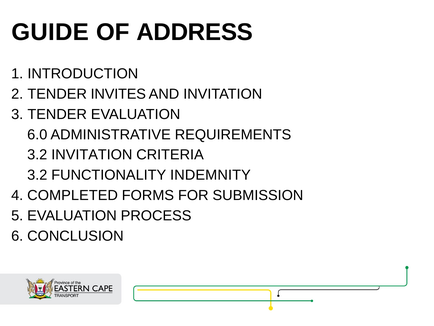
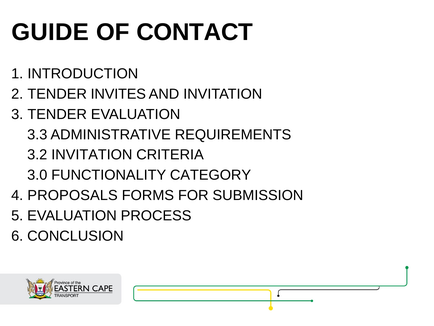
ADDRESS: ADDRESS -> CONTACT (195, 32)
6.0: 6.0 -> 3.3 (37, 134)
3.2: 3.2 -> 3.0 (37, 175)
INDEMNITY: INDEMNITY -> CATEGORY (211, 175)
COMPLETED: COMPLETED -> PROPOSALS (73, 195)
